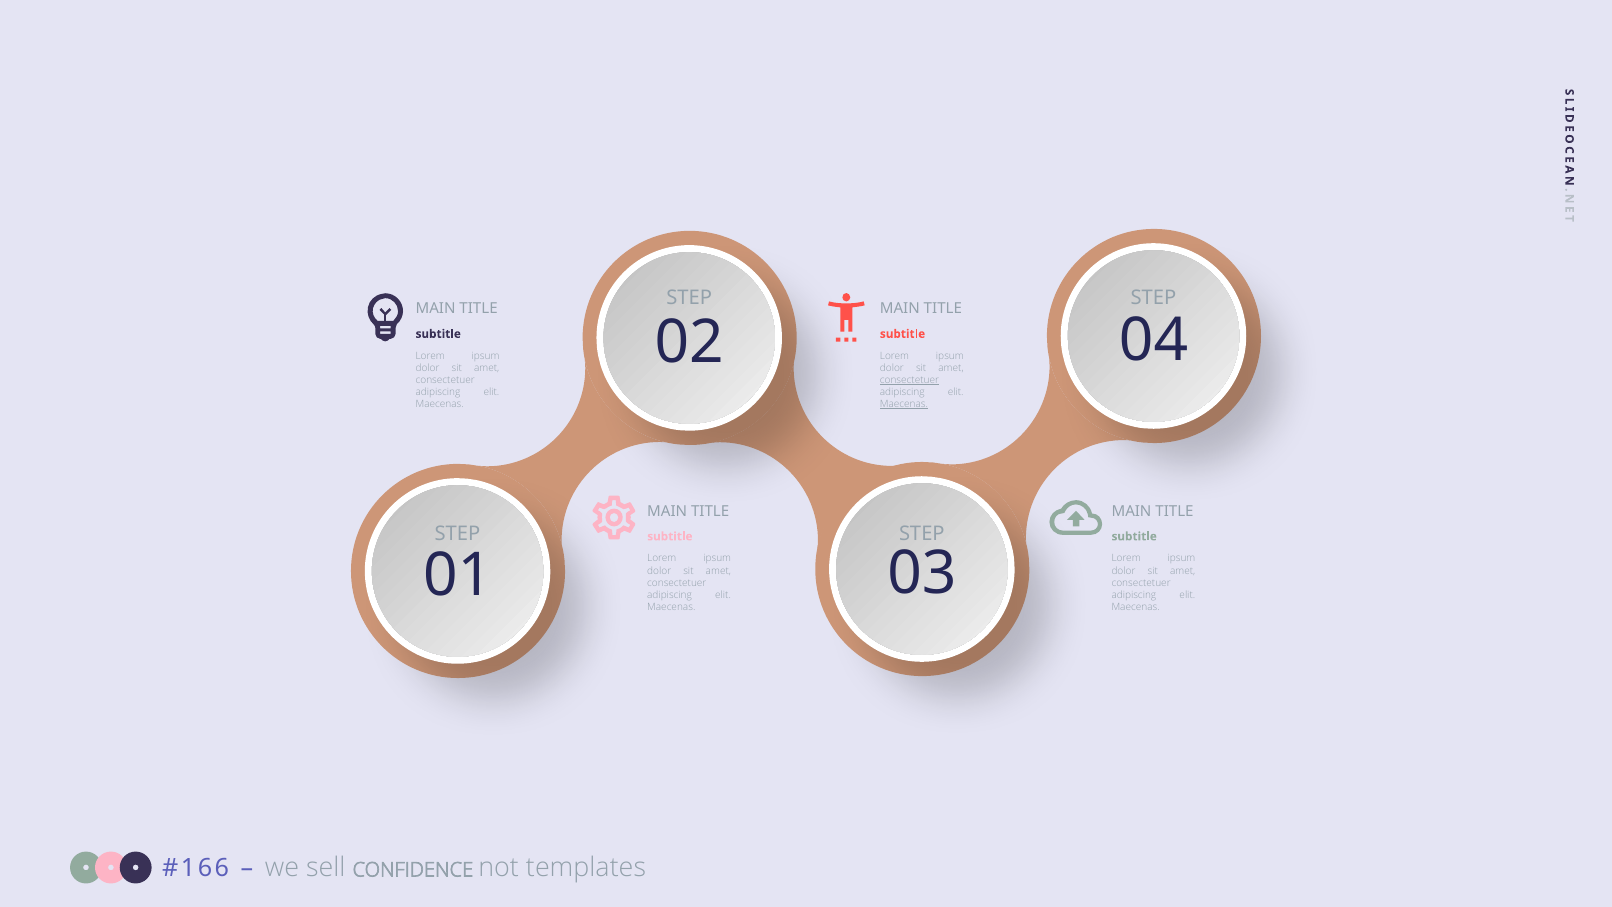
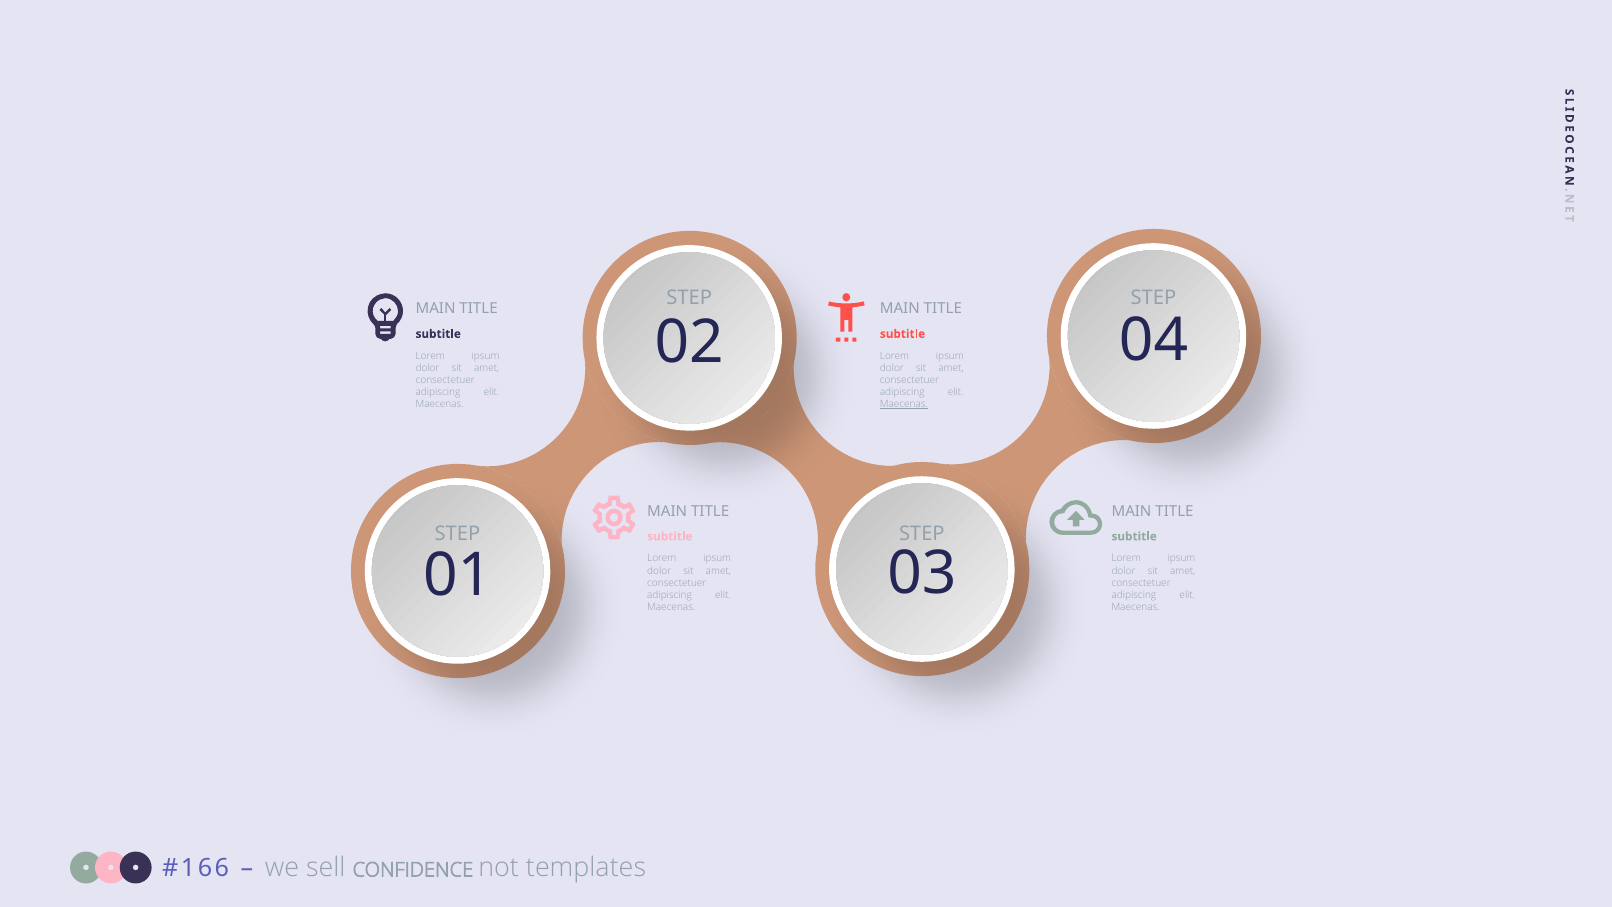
consectetuer underline: present -> none (909, 380)
